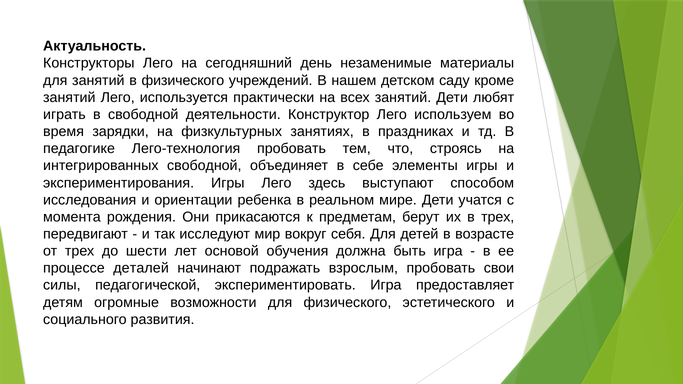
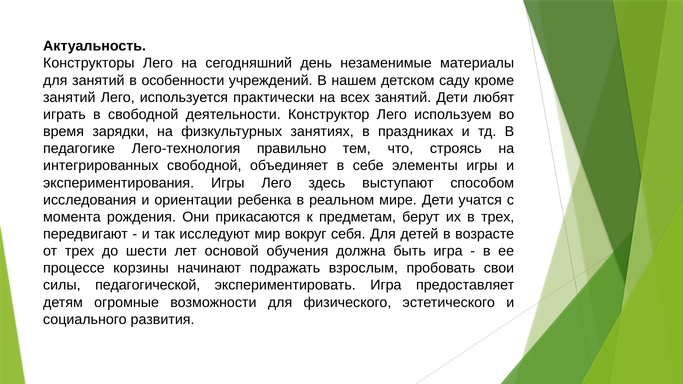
в физического: физического -> особенности (183, 80)
Лего-технология пробовать: пробовать -> правильно (292, 149)
деталей: деталей -> корзины (141, 268)
